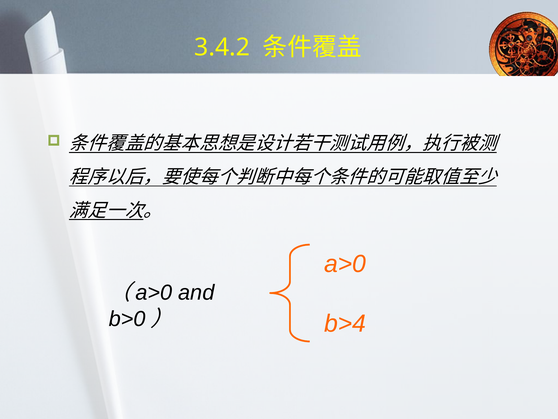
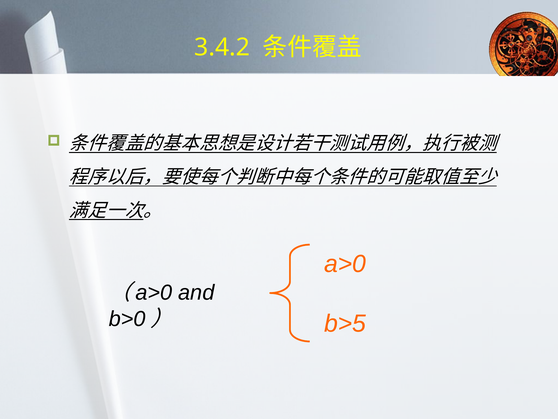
b>4: b>4 -> b>5 (345, 323)
